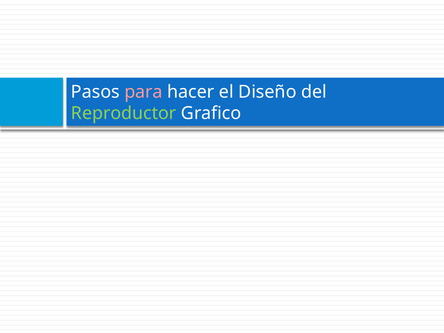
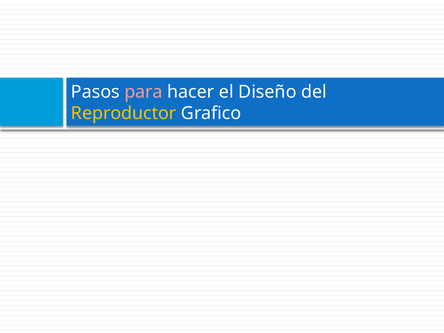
Reproductor colour: light green -> yellow (124, 113)
